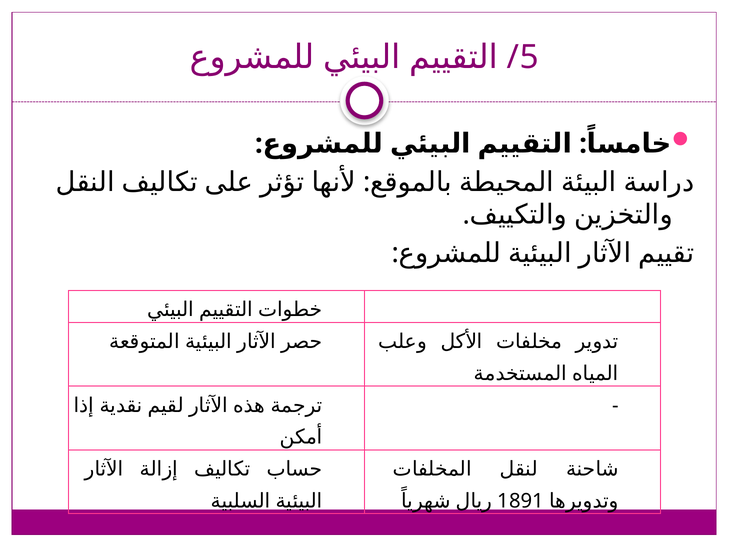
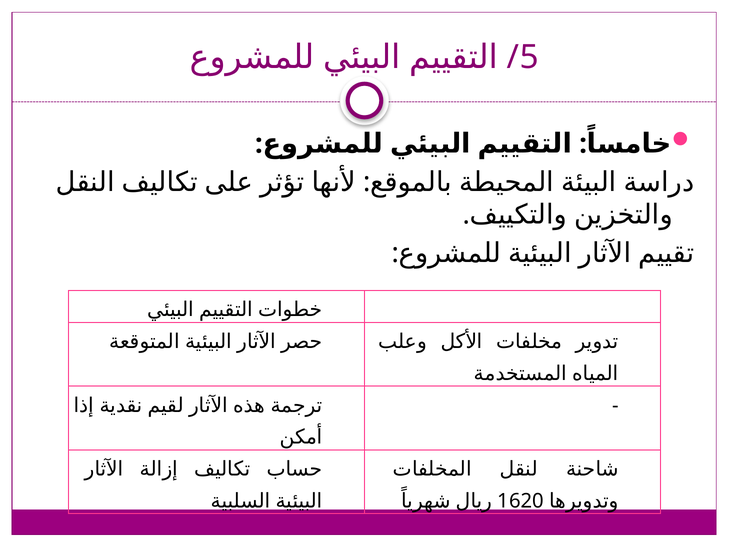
1891: 1891 -> 1620 (521, 501)
